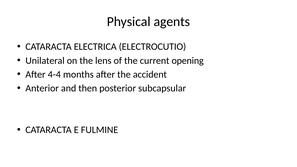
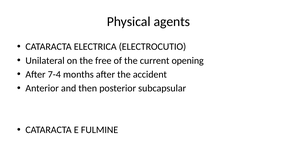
lens: lens -> free (103, 61)
4-4: 4-4 -> 7-4 (54, 74)
